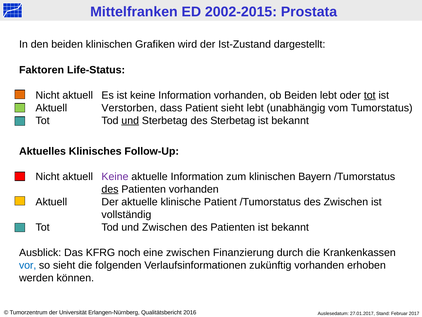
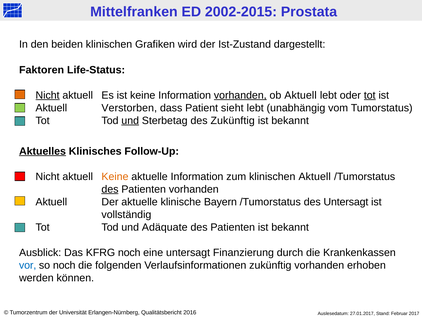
Nicht underline: none -> present (48, 95)
vorhanden underline: none -> present (240, 95)
ob Beiden: Beiden -> Aktuell (301, 95)
des Sterbetag: Sterbetag -> Zukünftig (233, 120)
Aktuelles underline: none -> present (43, 151)
Keine colour: purple -> orange (115, 176)
klinischen Bayern: Bayern -> Aktuell (315, 176)
klinische Patient: Patient -> Bayern (220, 202)
des Zwischen: Zwischen -> Untersagt (346, 202)
und Zwischen: Zwischen -> Adäquate (165, 227)
eine zwischen: zwischen -> untersagt (188, 252)
so sieht: sieht -> noch (64, 265)
